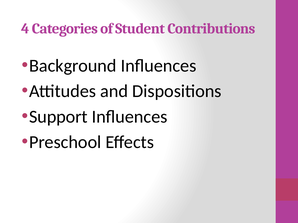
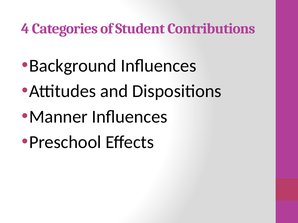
Support: Support -> Manner (58, 117)
